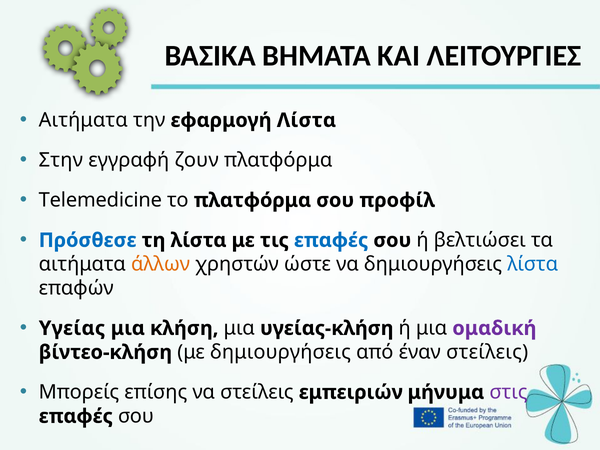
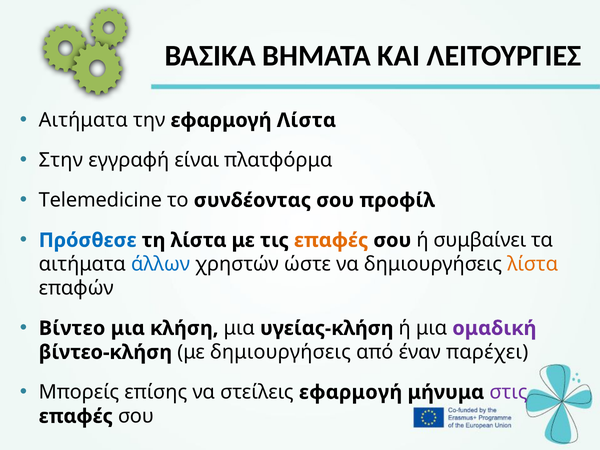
ζουν: ζουν -> είναι (197, 160)
το πλατφόρμα: πλατφόρμα -> συνδέοντας (252, 200)
επαφές colour: blue -> orange (331, 240)
βελτιώσει: βελτιώσει -> συμβαίνει (480, 240)
άλλων colour: orange -> blue (161, 264)
λίστα colour: blue -> orange (533, 264)
Υγείας: Υγείας -> Βίντεο (72, 328)
έναν στείλεις: στείλεις -> παρέχει (487, 352)
στείλεις εμπειριών: εμπειριών -> εφαρμογή (351, 392)
